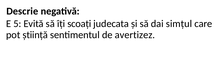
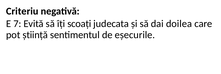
Descrie: Descrie -> Criteriu (22, 11)
5: 5 -> 7 (17, 24)
simțul: simțul -> doilea (179, 24)
avertizez: avertizez -> eșecurile (135, 35)
